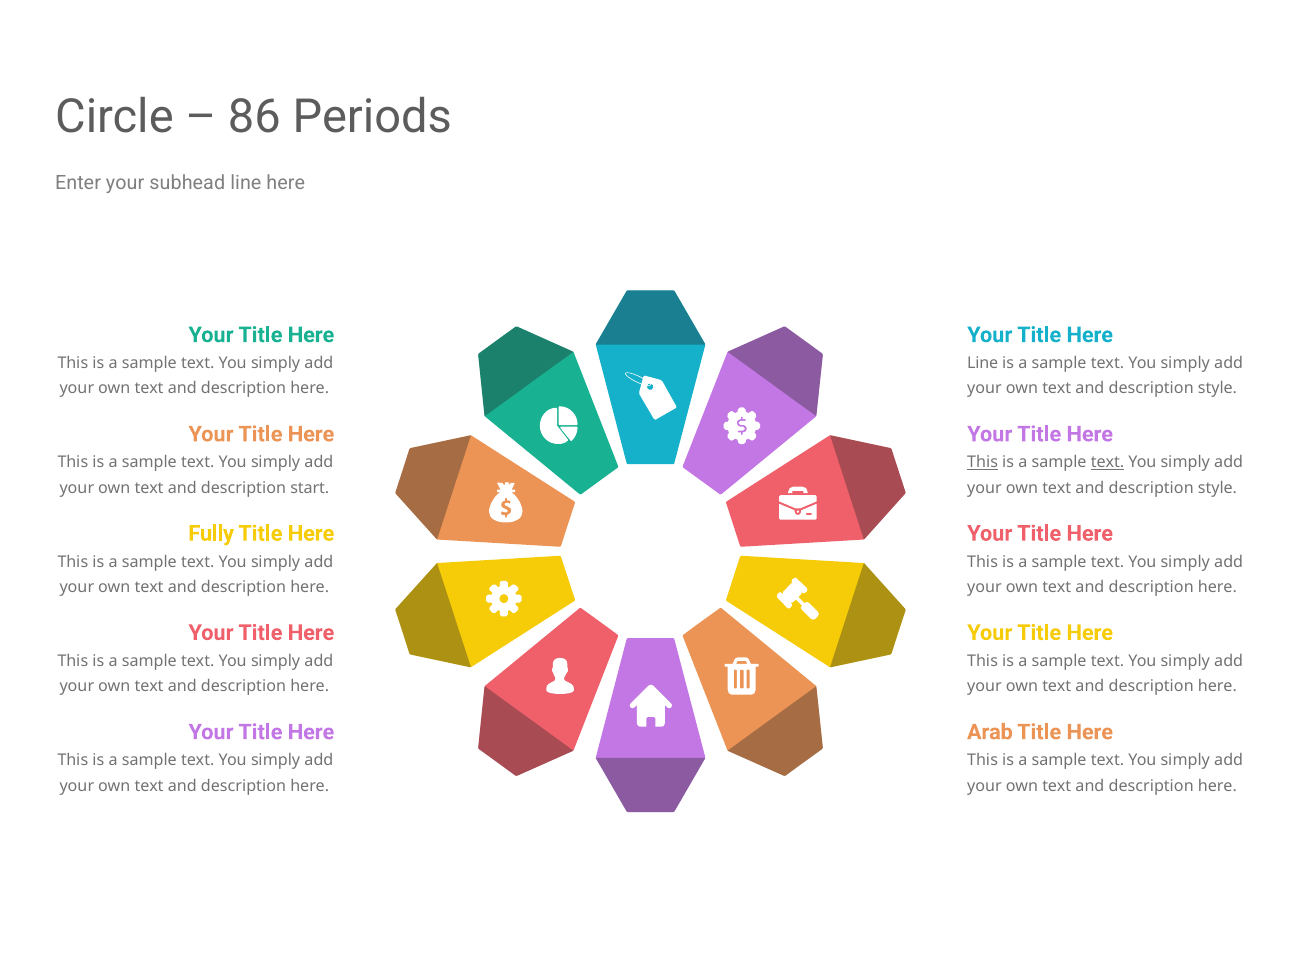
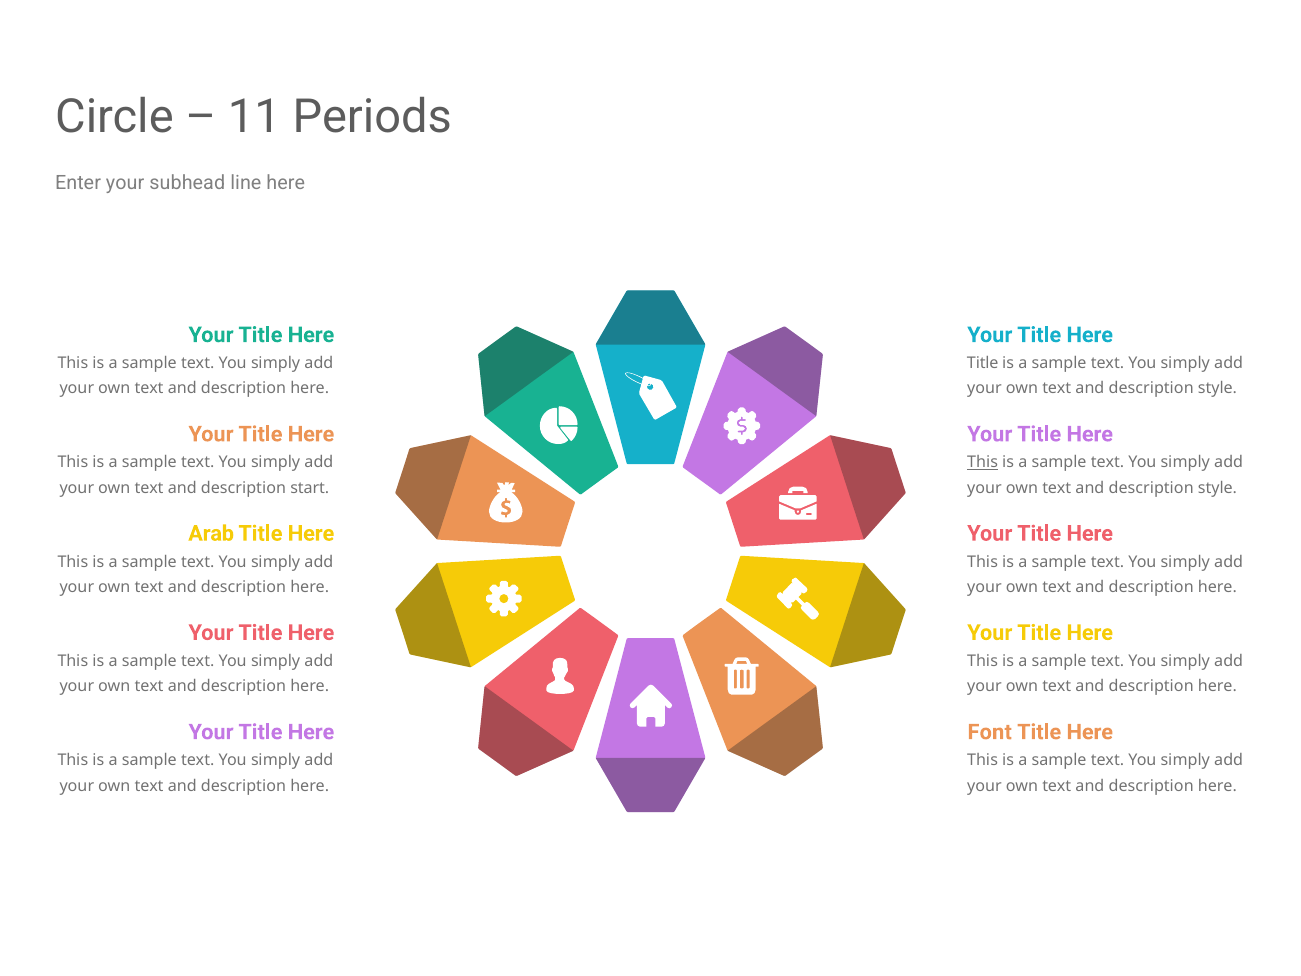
86: 86 -> 11 (254, 117)
Line: Line -> Title (983, 363)
text underline: present -> none (1108, 462)
Fully: Fully -> Arab (211, 533)
Arab: Arab -> Font (990, 732)
